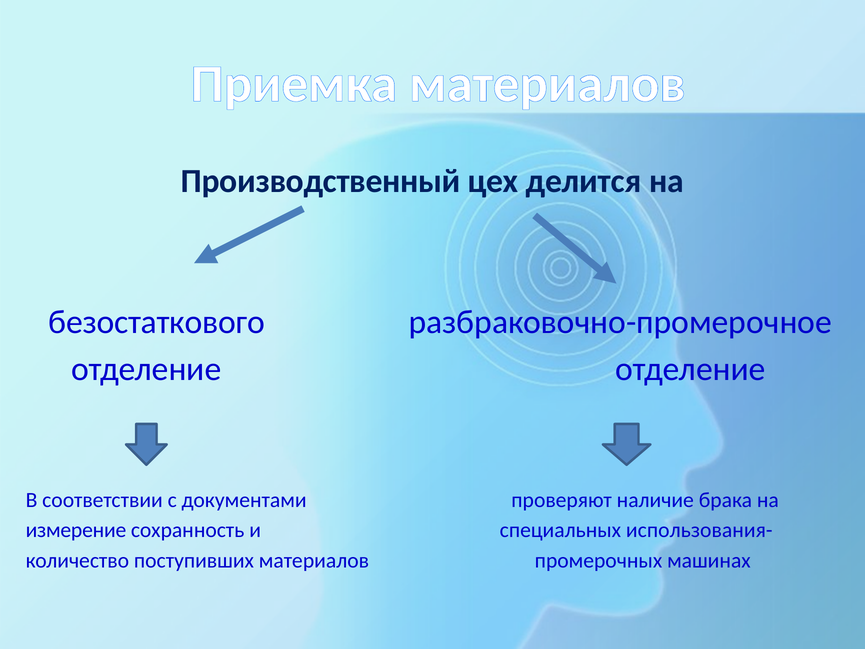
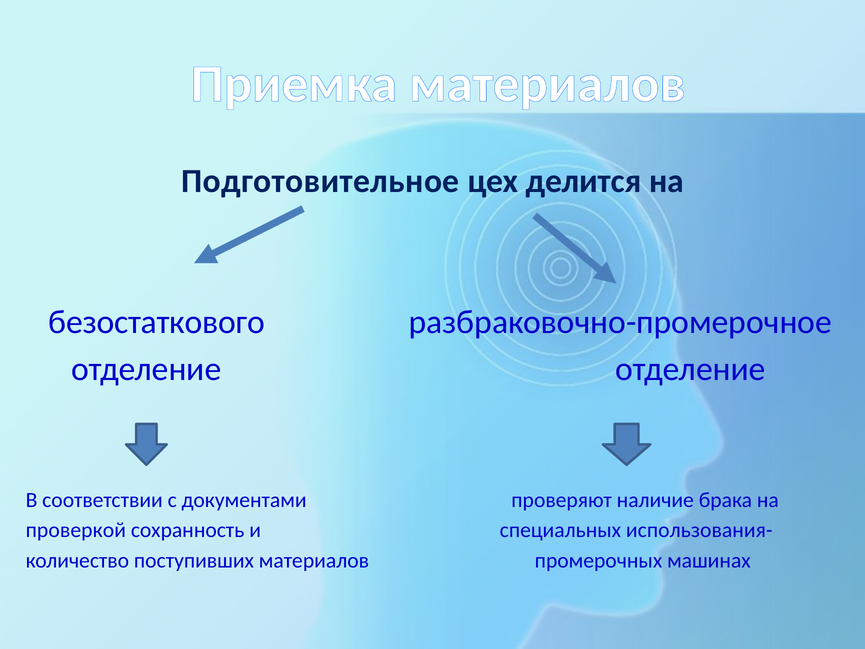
Производственный: Производственный -> Подготовительное (320, 181)
измерение: измерение -> проверкой (76, 530)
